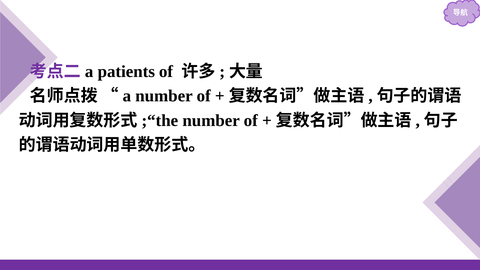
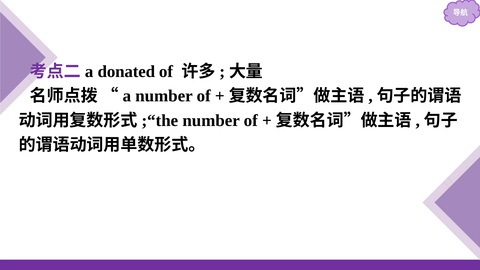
patients: patients -> donated (126, 72)
